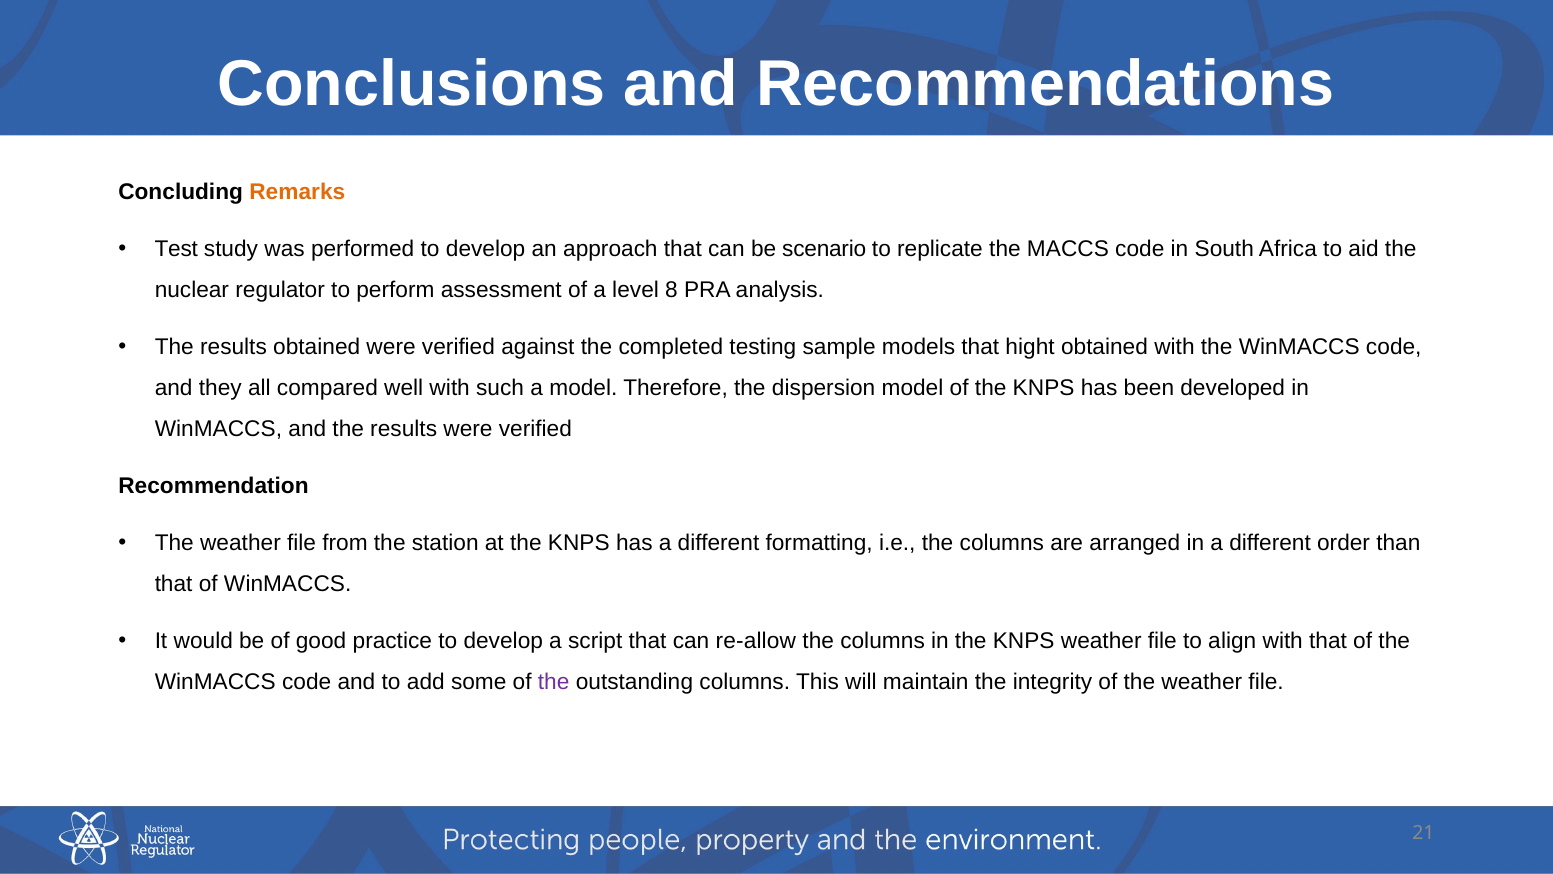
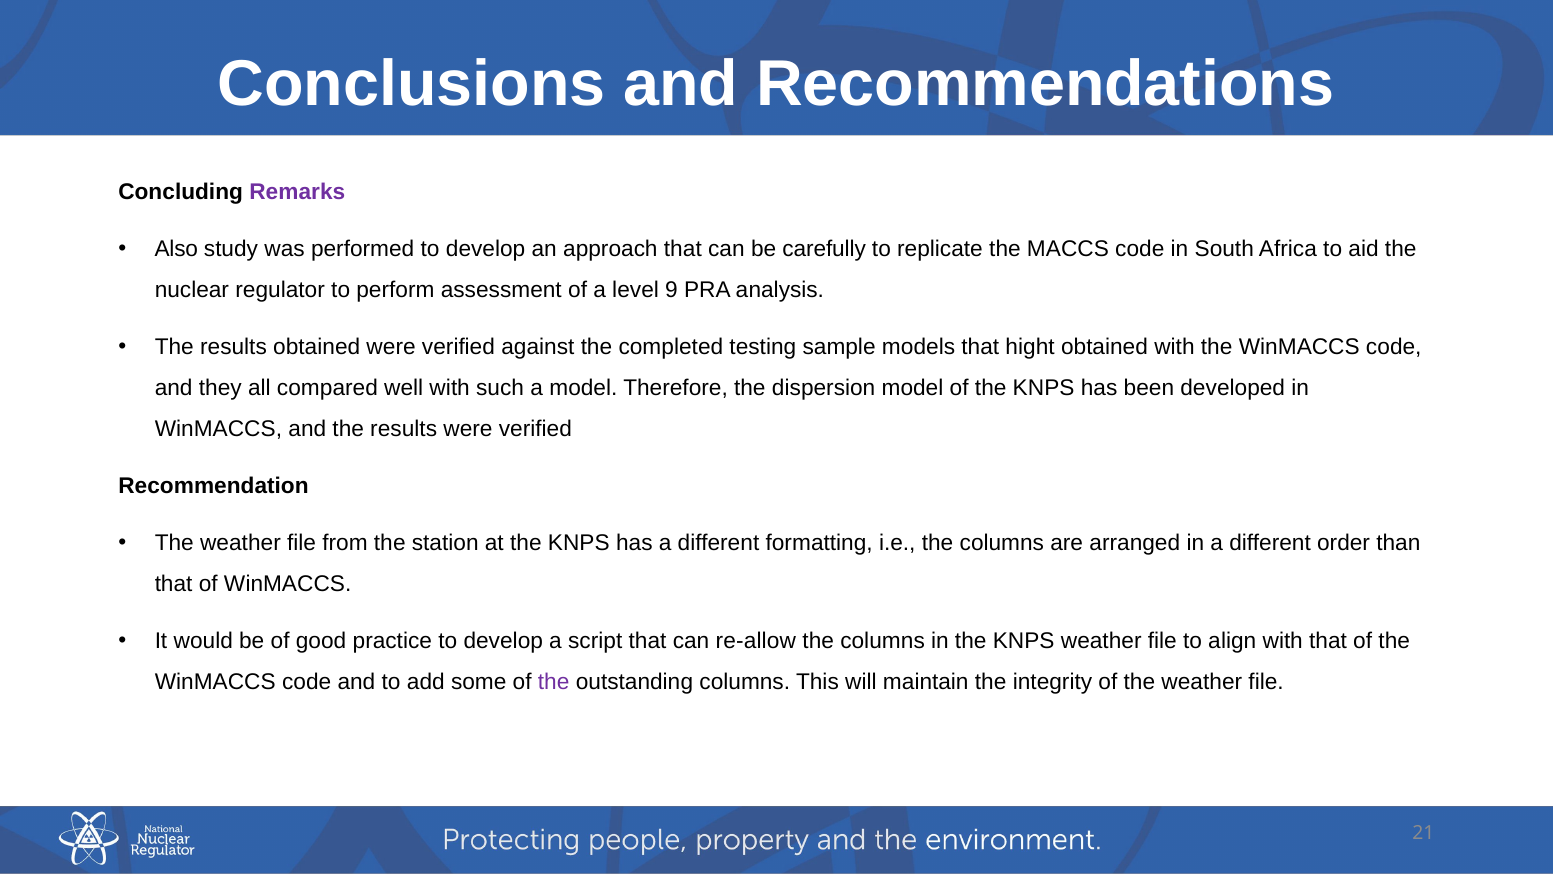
Remarks colour: orange -> purple (297, 192)
Test: Test -> Also (176, 249)
scenario: scenario -> carefully (824, 249)
8: 8 -> 9 (671, 290)
